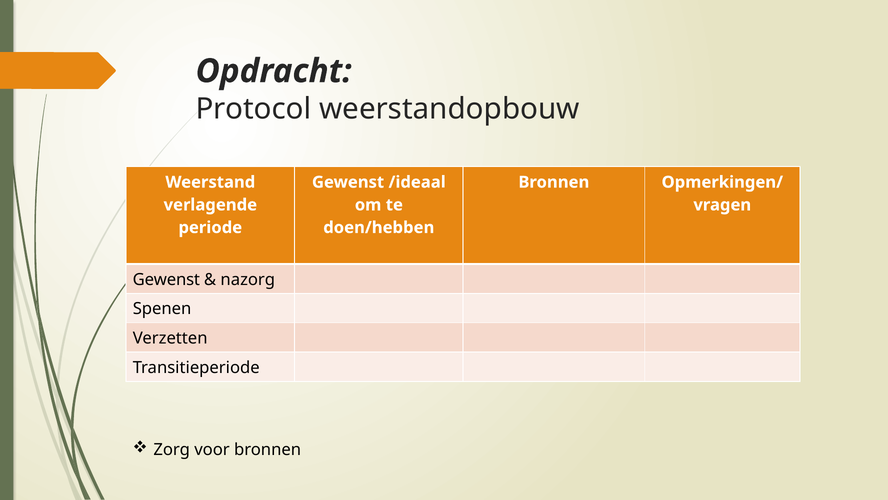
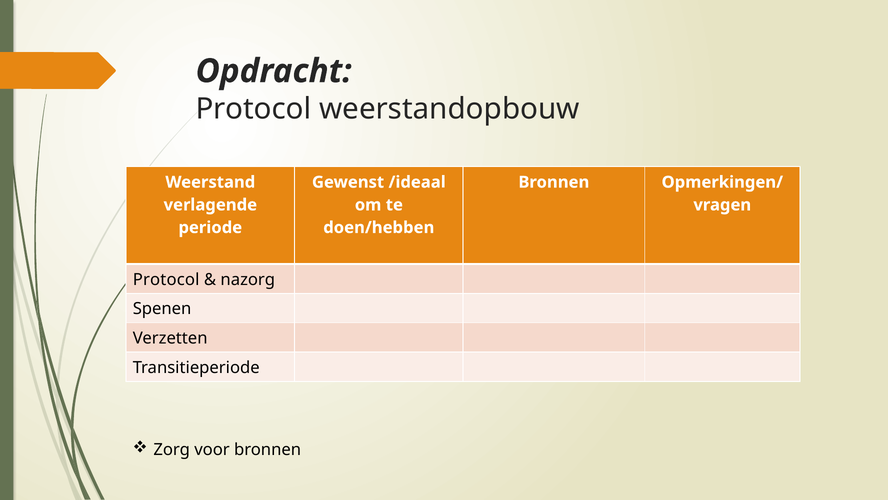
Gewenst: Gewenst -> Protocol (166, 279)
